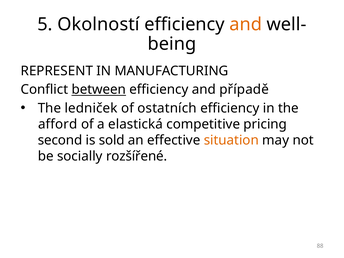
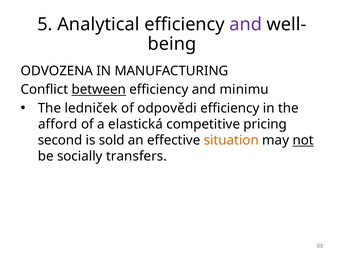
Okolností: Okolností -> Analytical (98, 24)
and colour: orange -> purple (246, 24)
REPRESENT: REPRESENT -> ODVOZENA (57, 71)
případě: případě -> minimu (244, 90)
ostatních: ostatních -> odpovědi (167, 108)
not underline: none -> present (303, 140)
rozšířené: rozšířené -> transfers (137, 156)
